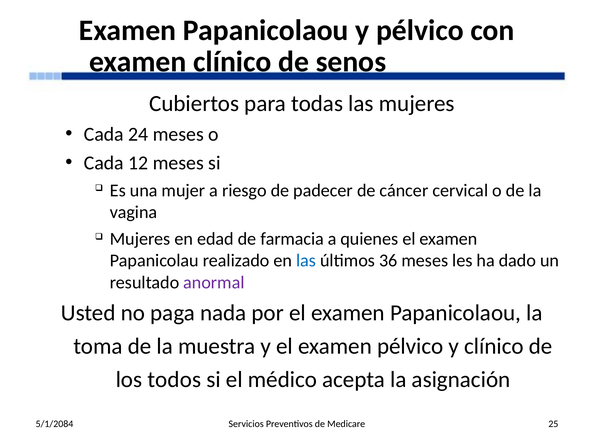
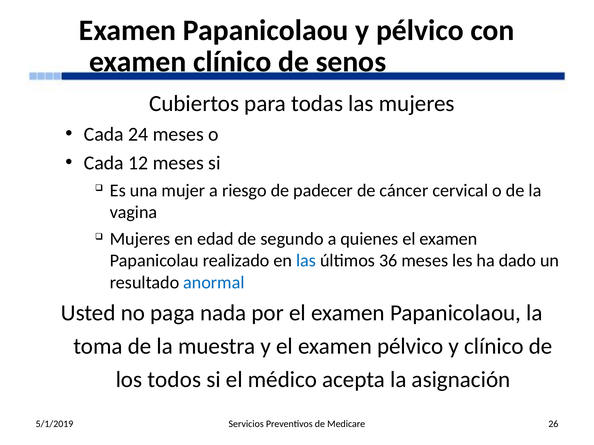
farmacia: farmacia -> segundo (292, 239)
anormal colour: purple -> blue (214, 283)
5/1/2084: 5/1/2084 -> 5/1/2019 (54, 424)
25: 25 -> 26 (553, 424)
